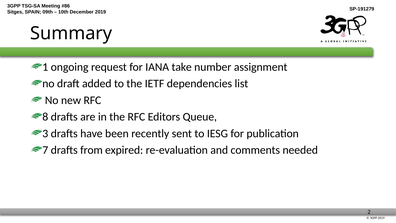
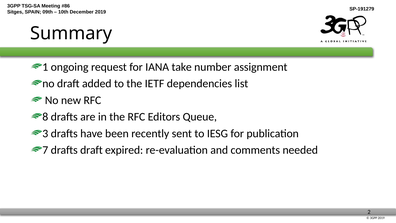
drafts from: from -> draft (91, 150)
